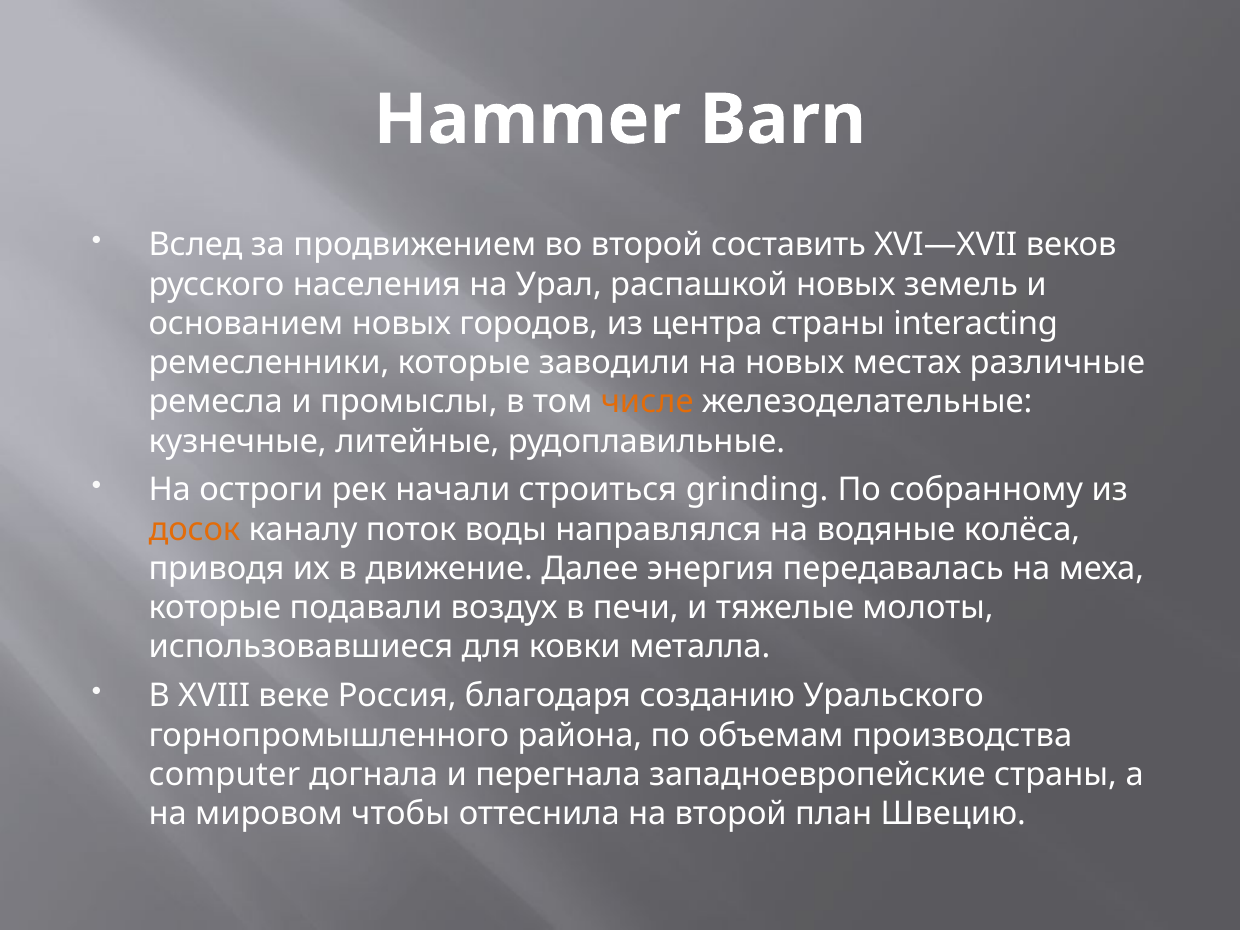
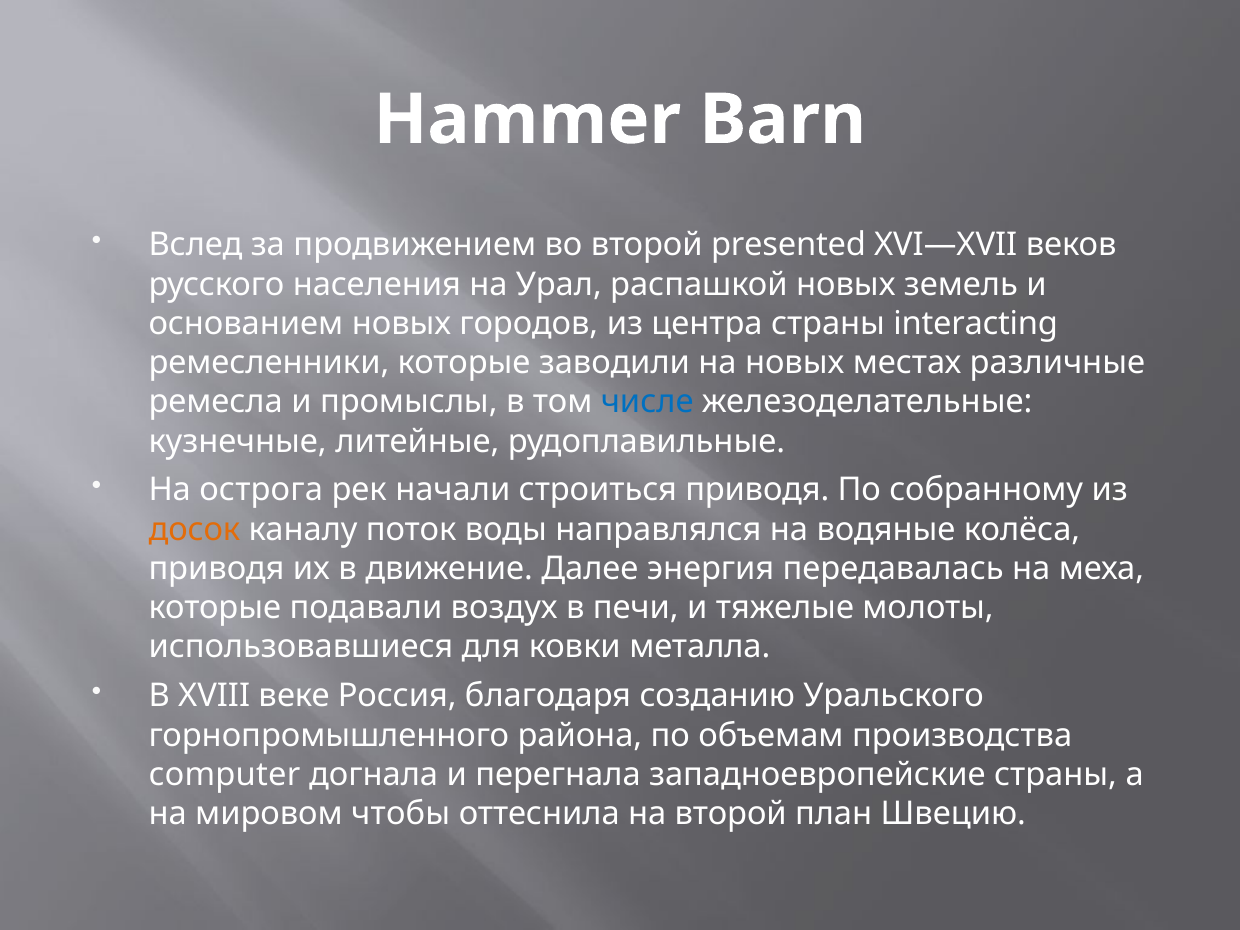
составить: составить -> presented (788, 245)
числе colour: orange -> blue (647, 402)
остроги: остроги -> острога (261, 490)
строиться grinding: grinding -> приводя (757, 490)
